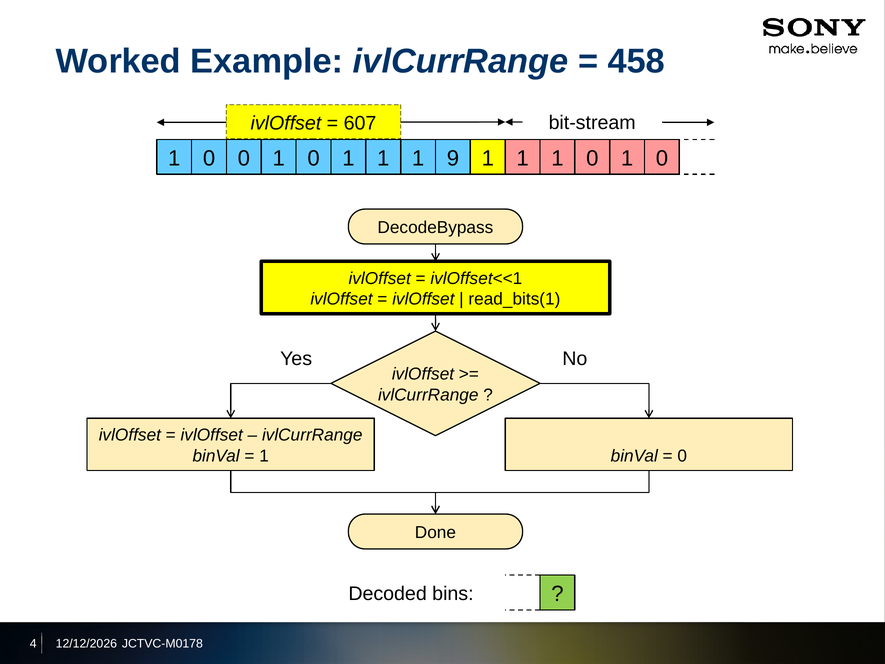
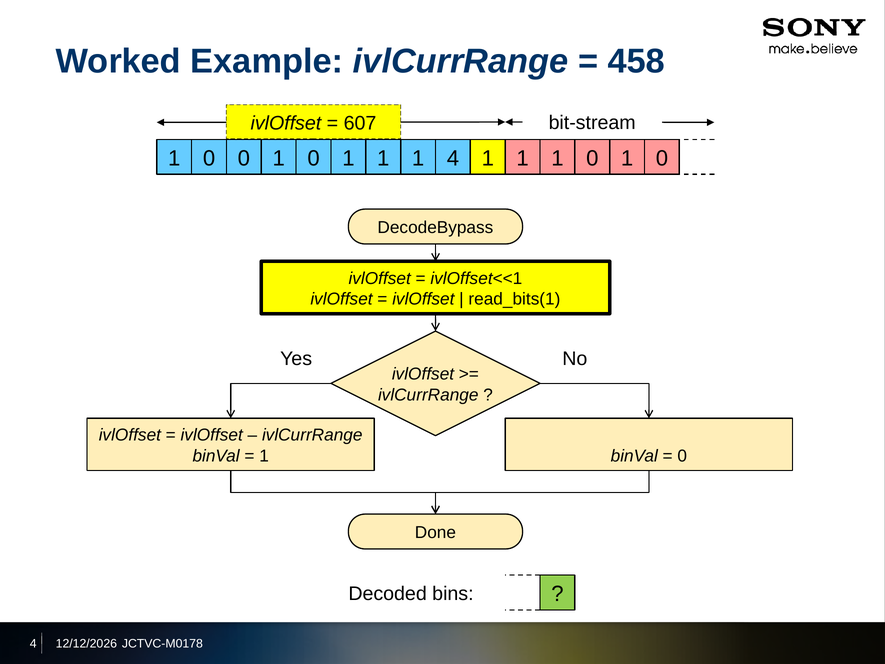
1 9: 9 -> 4 (453, 158)
